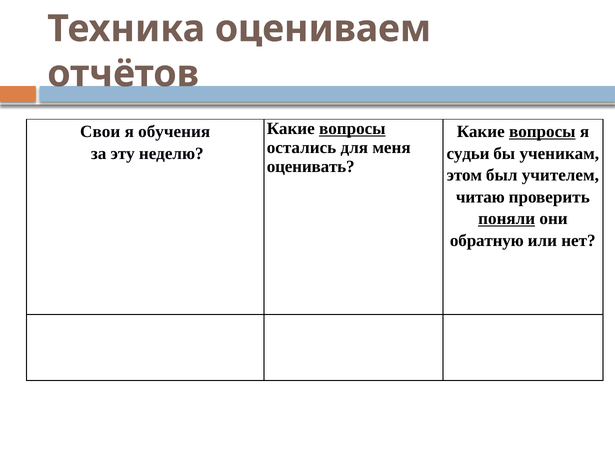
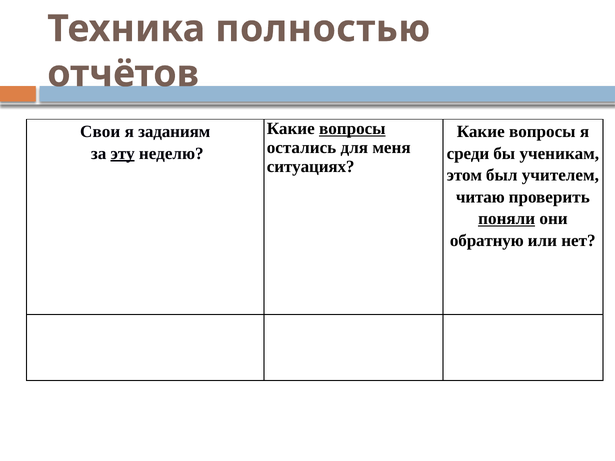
оцениваем: оцениваем -> полностью (323, 29)
обучения: обучения -> заданиям (174, 132)
вопросы underline: present -> none (542, 132)
эту underline: none -> present (123, 153)
судьи: судьи -> среди (468, 153)
оценивать: оценивать -> ситуациях (311, 167)
